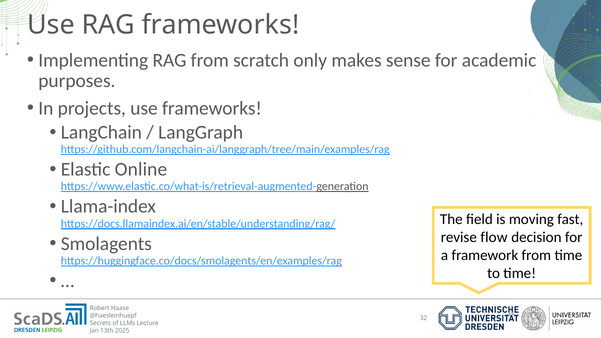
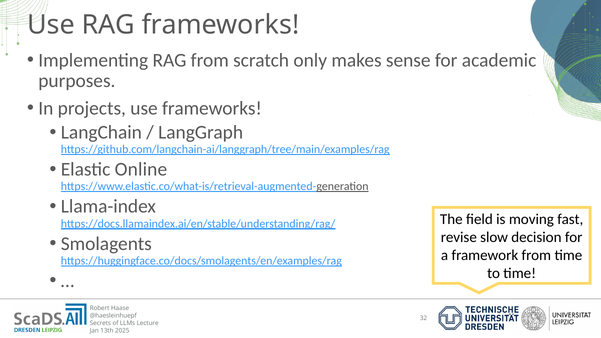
flow: flow -> slow (494, 237)
